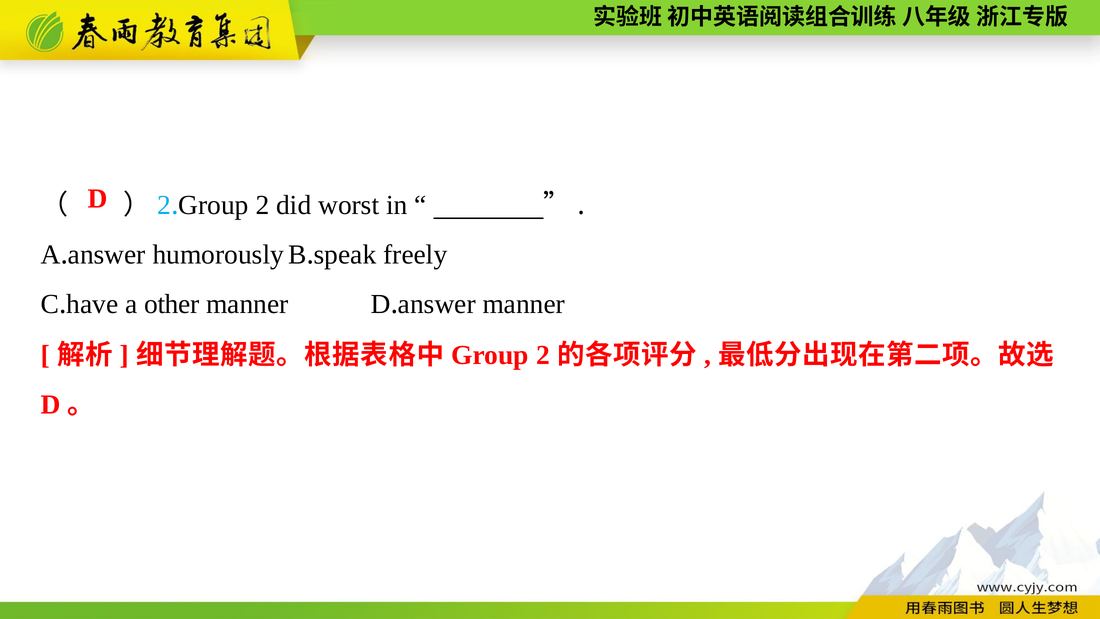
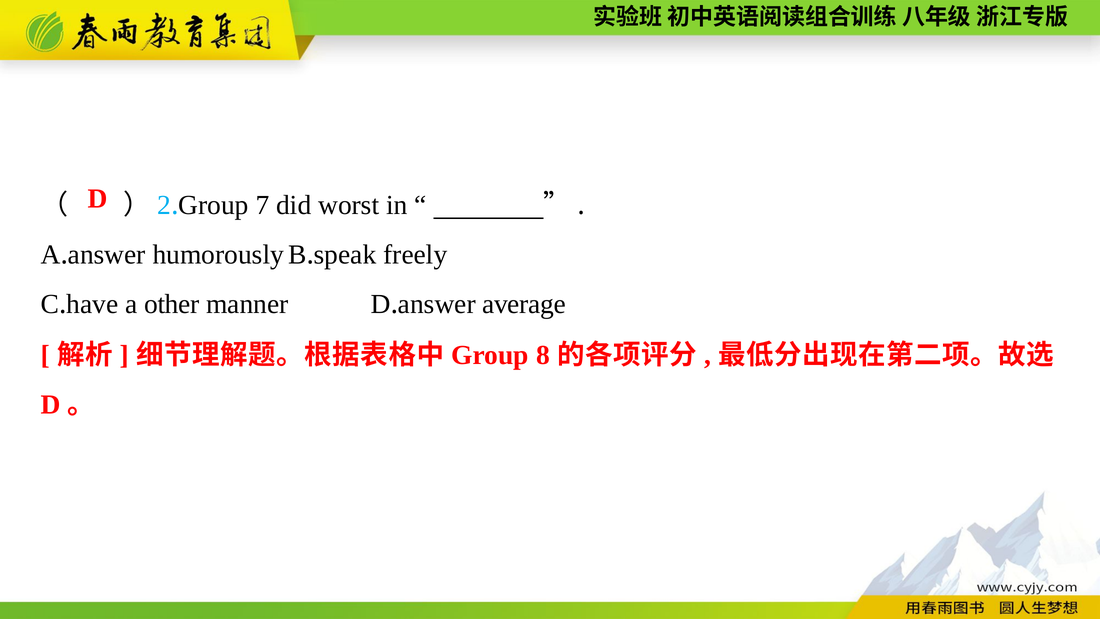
2: 2 -> 7 (262, 205)
manner: manner -> average (524, 304)
2: 2 -> 8 (543, 355)
